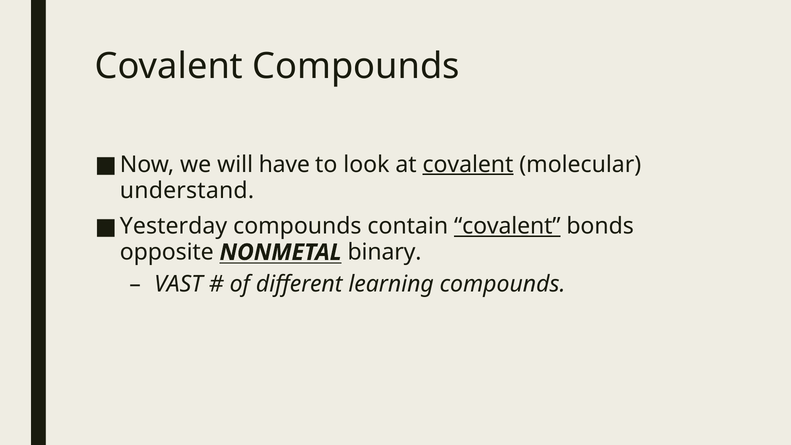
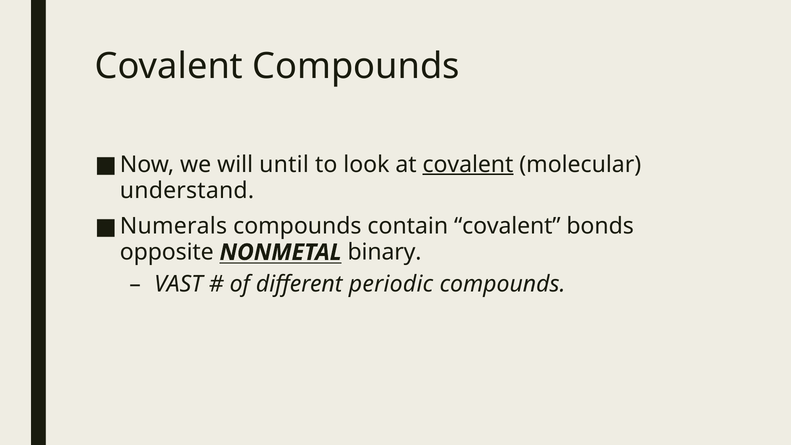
have: have -> until (284, 164)
Yesterday: Yesterday -> Numerals (173, 226)
covalent underline: present -> none (507, 226)
learning: learning -> periodic (391, 284)
